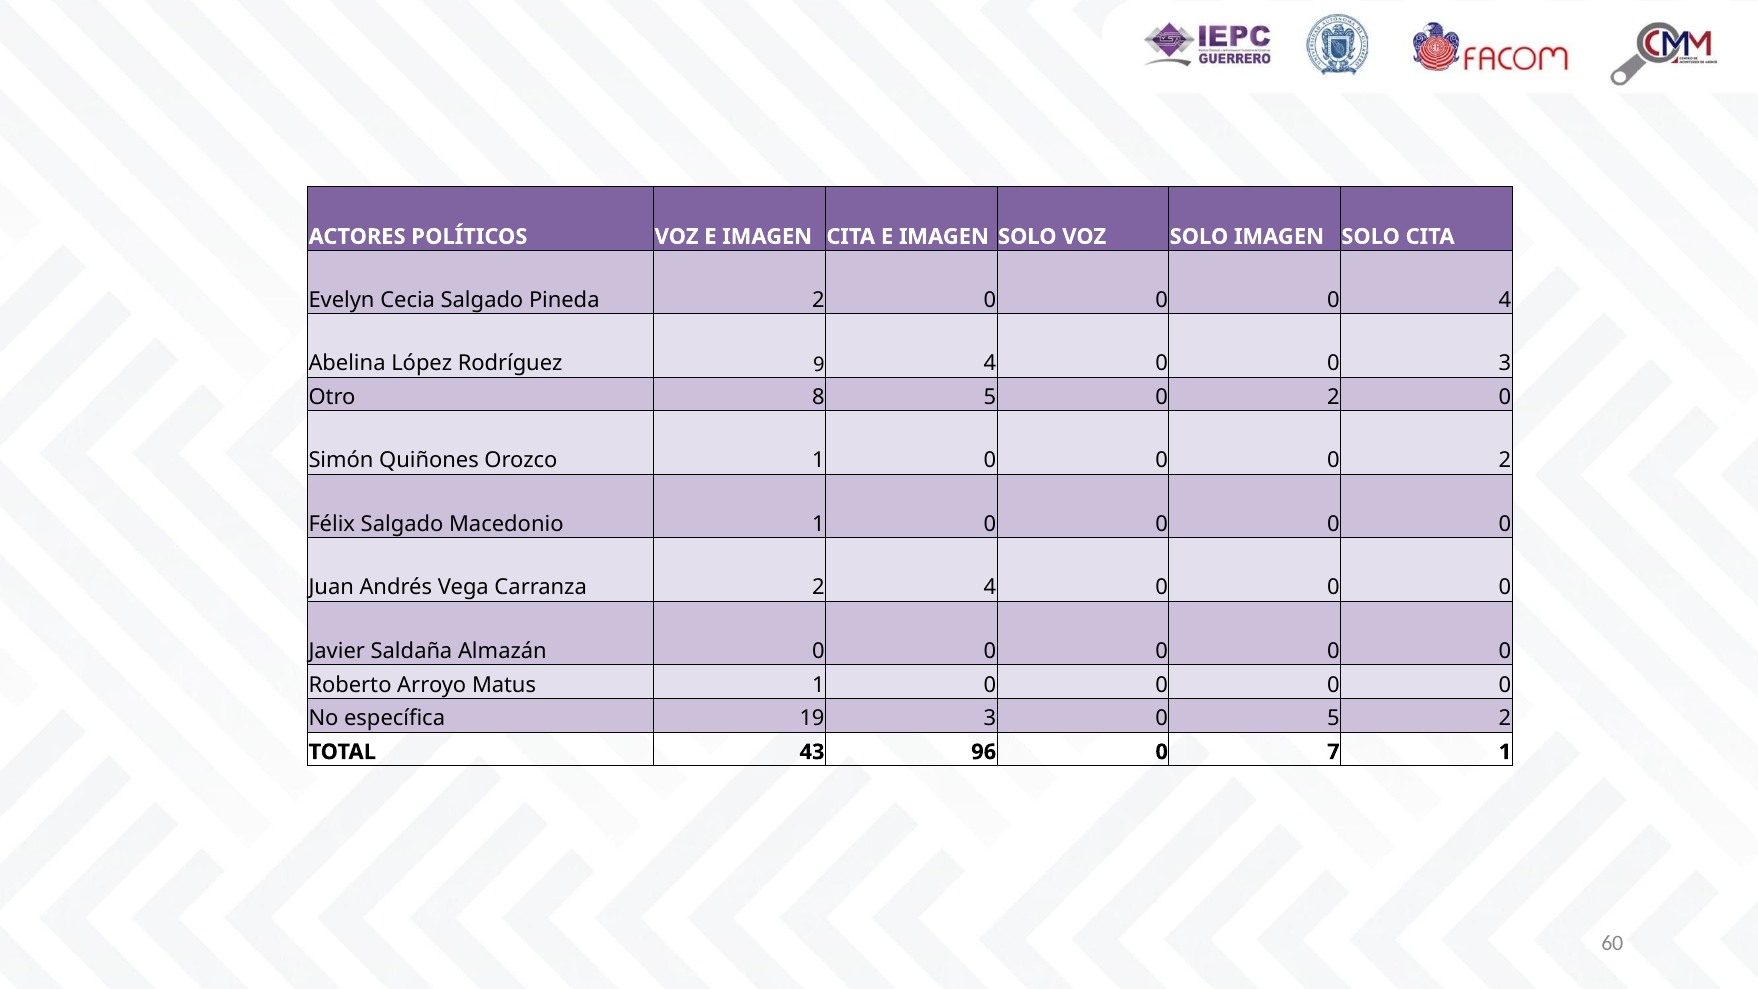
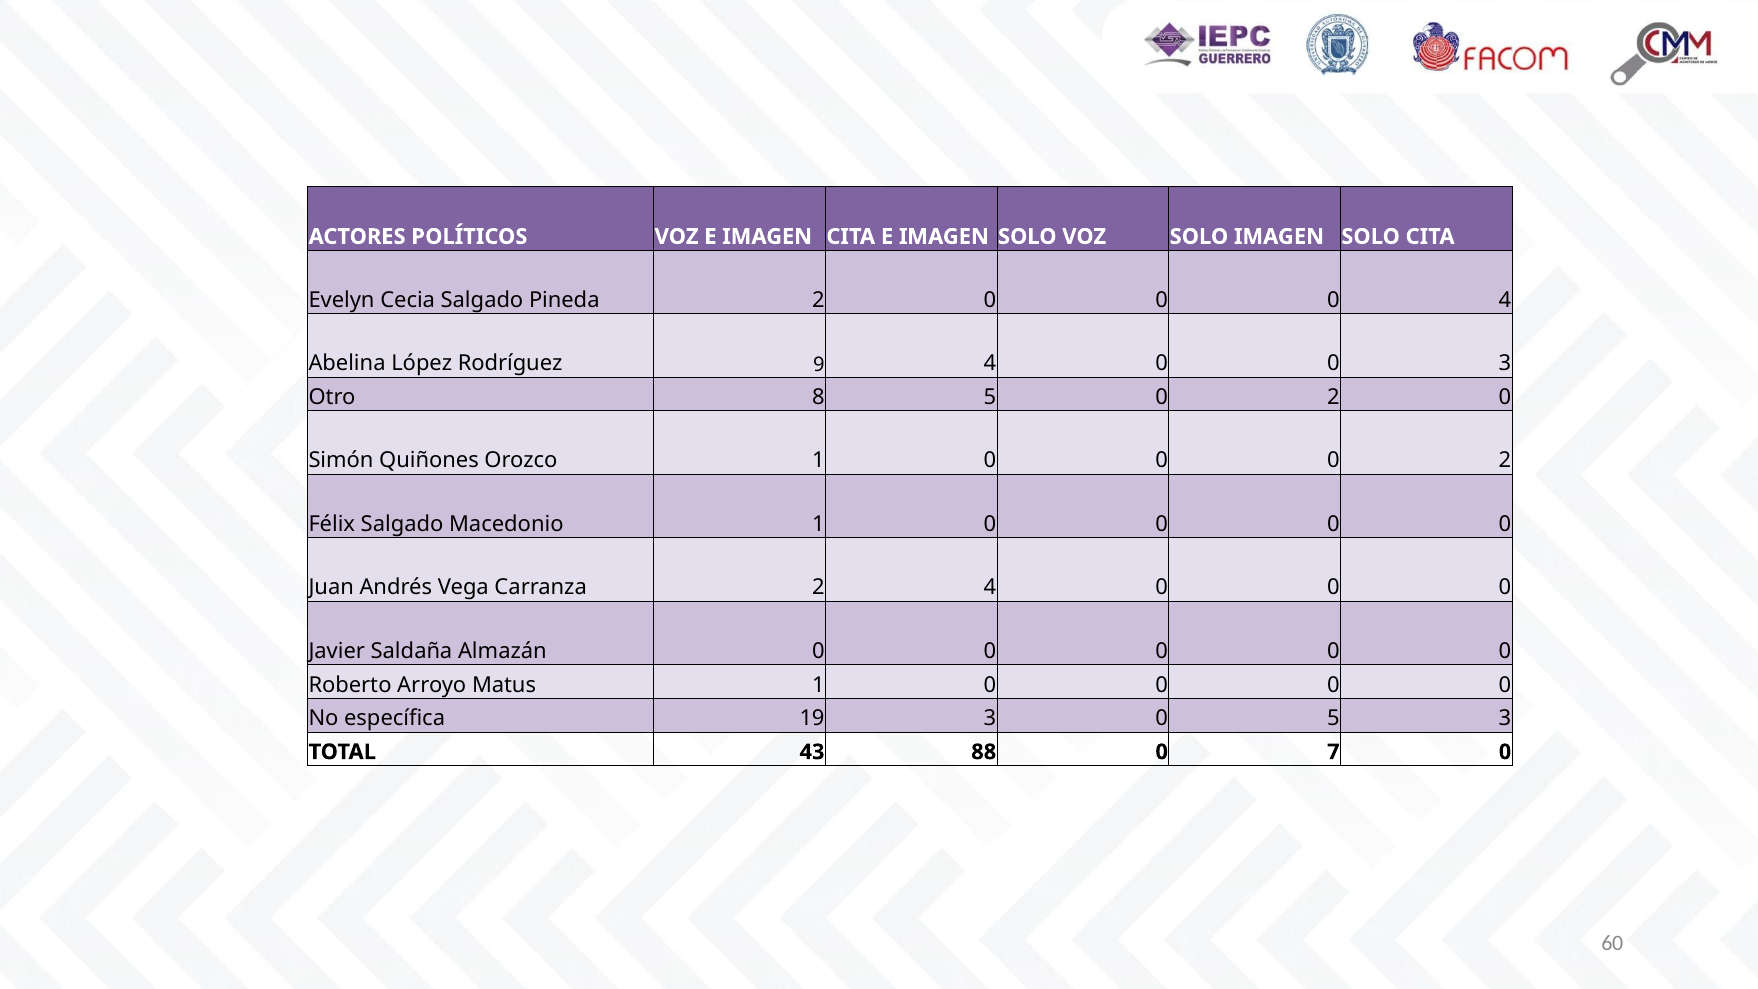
5 2: 2 -> 3 (1505, 718)
96: 96 -> 88 (984, 752)
7 1: 1 -> 0 (1505, 752)
